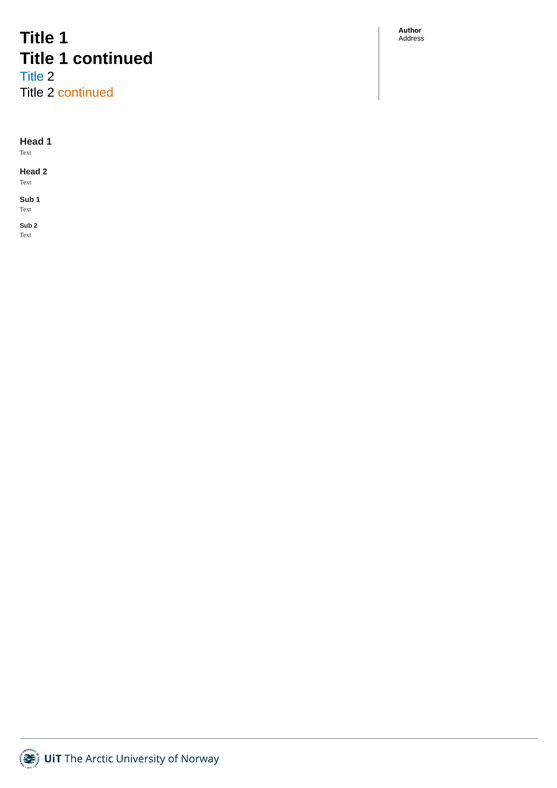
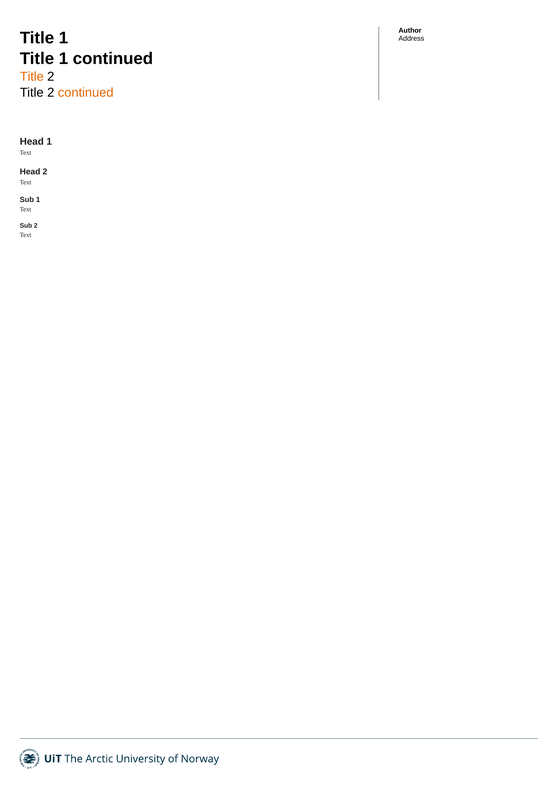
Title colour: blue -> orange (32, 77)
